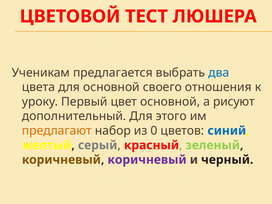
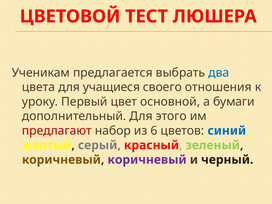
для основной: основной -> учащиеся (111, 87)
рисуют: рисуют -> бумаги (234, 102)
предлагают colour: orange -> red (57, 131)
0: 0 -> 6 (154, 131)
